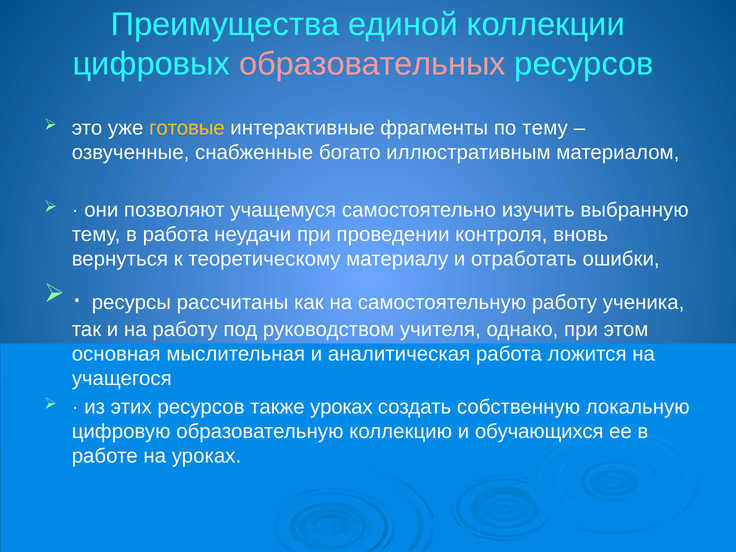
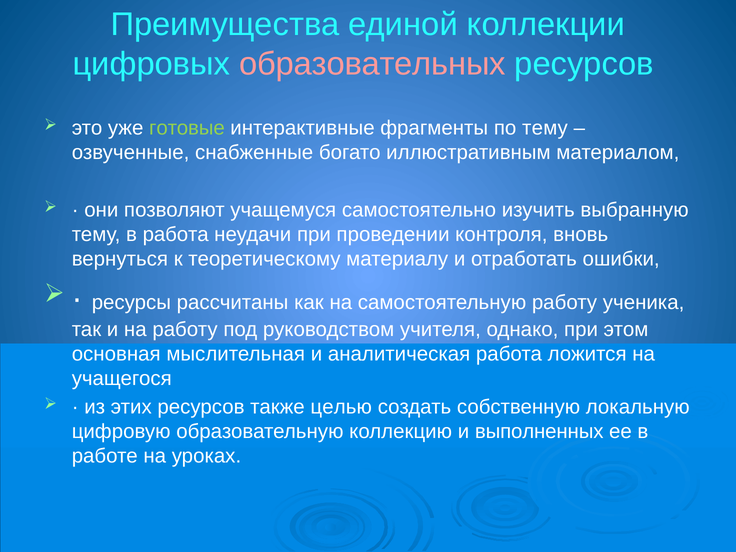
готовые colour: yellow -> light green (187, 128)
также уроках: уроках -> целью (341, 407)
обучающихся: обучающихся -> выполненных (539, 432)
